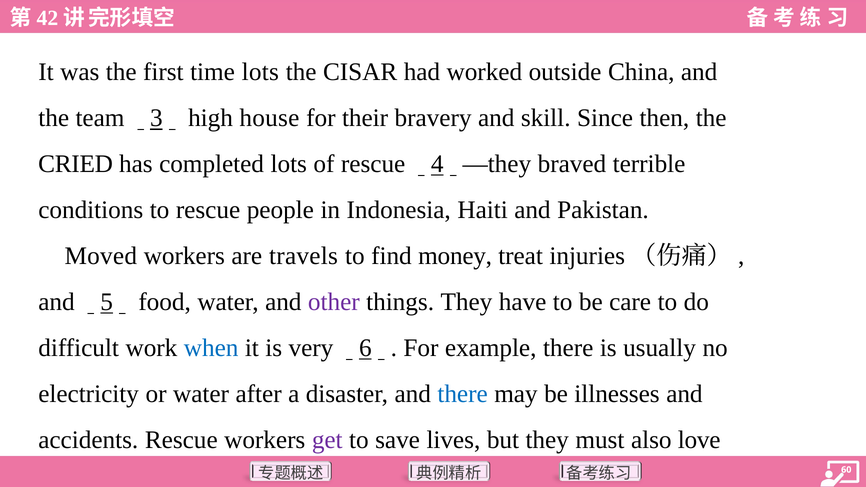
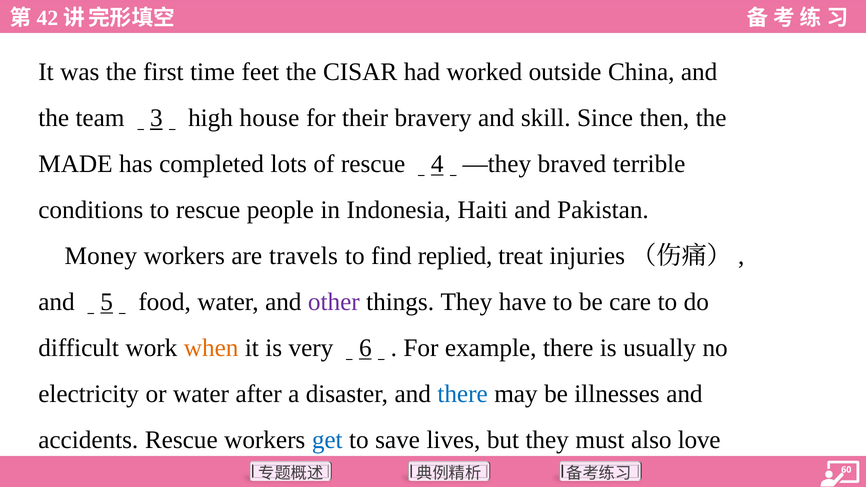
time lots: lots -> feet (260, 72)
CRIED: CRIED -> MADE (75, 164)
Moved: Moved -> Money (101, 256)
money: money -> replied (455, 256)
when colour: blue -> orange (211, 348)
get colour: purple -> blue (327, 440)
